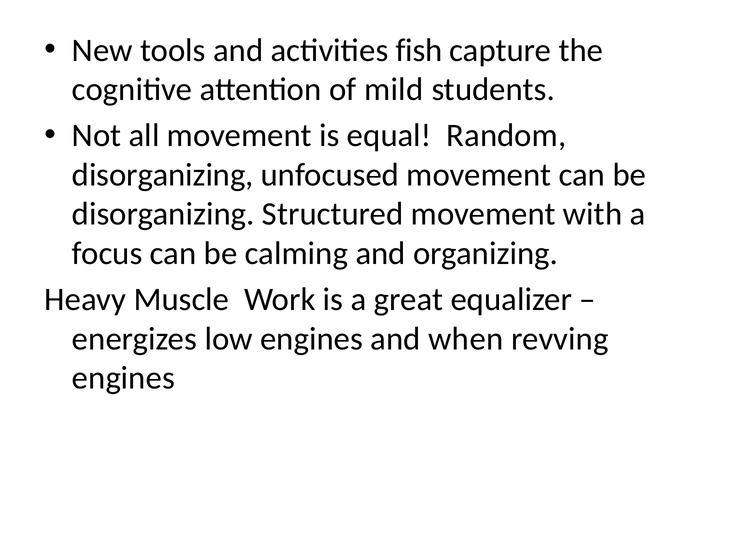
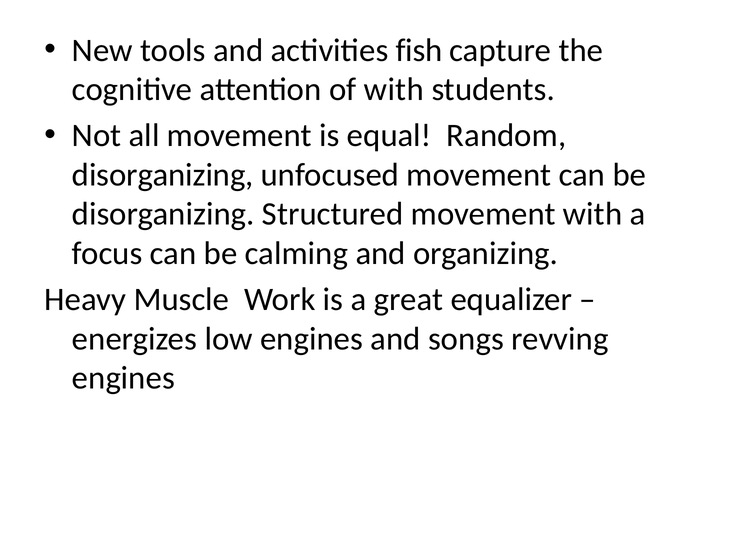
of mild: mild -> with (394, 90)
when: when -> songs (466, 339)
